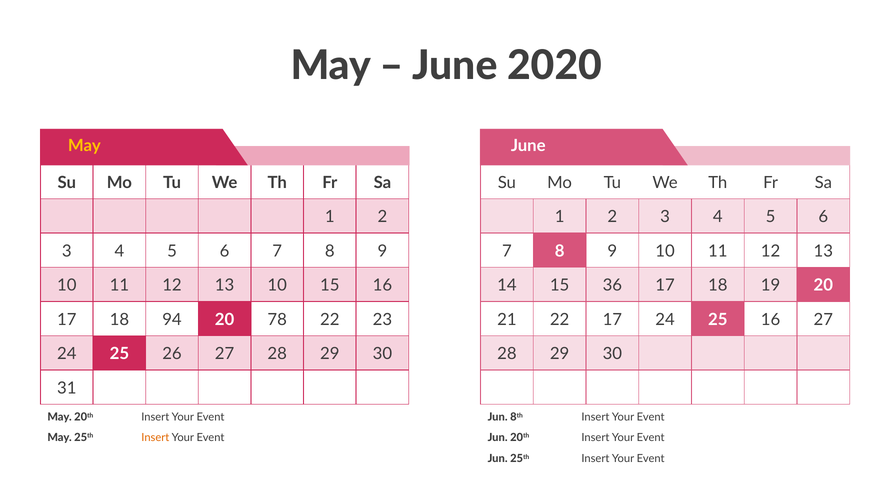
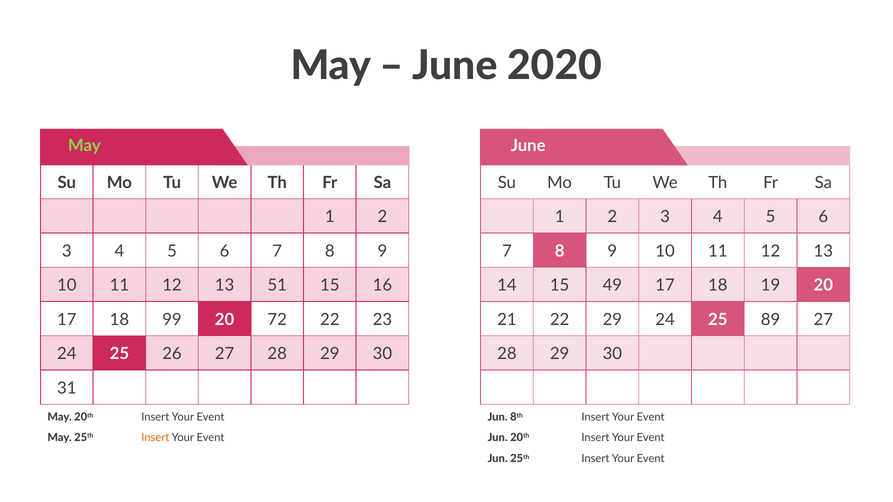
May colour: yellow -> light green (84, 146)
13 10: 10 -> 51 (277, 286)
36: 36 -> 49 (612, 286)
94: 94 -> 99 (172, 320)
78: 78 -> 72 (277, 320)
22 17: 17 -> 29 (612, 320)
25 16: 16 -> 89 (771, 320)
